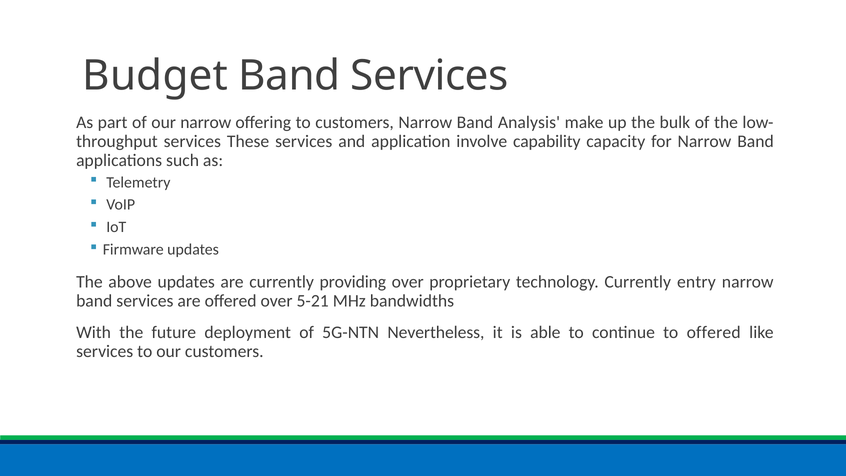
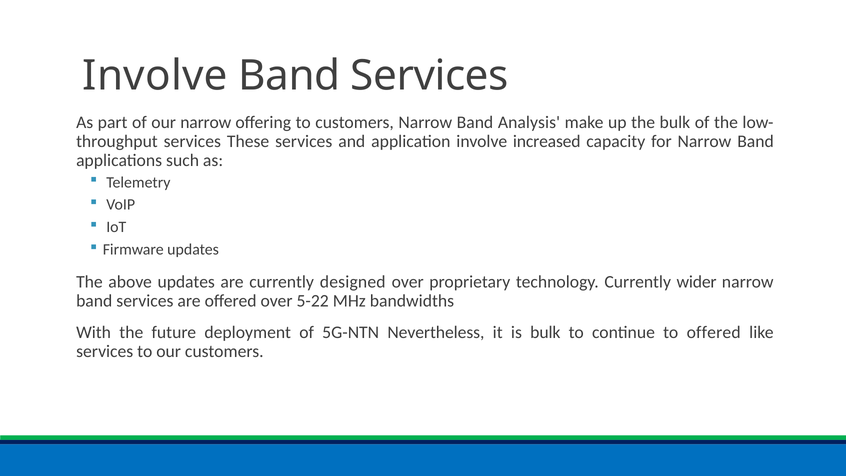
Budget: Budget -> Involve (155, 76)
capability: capability -> increased (547, 142)
providing: providing -> designed (353, 282)
entry: entry -> wider (697, 282)
5-21: 5-21 -> 5-22 (313, 301)
is able: able -> bulk (545, 332)
